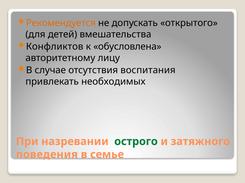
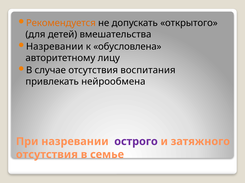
Конфликтов: Конфликтов -> Назревании (55, 47)
необходимых: необходимых -> нейрообмена (113, 82)
острого colour: green -> purple (136, 142)
поведения: поведения -> отсутствия (47, 155)
